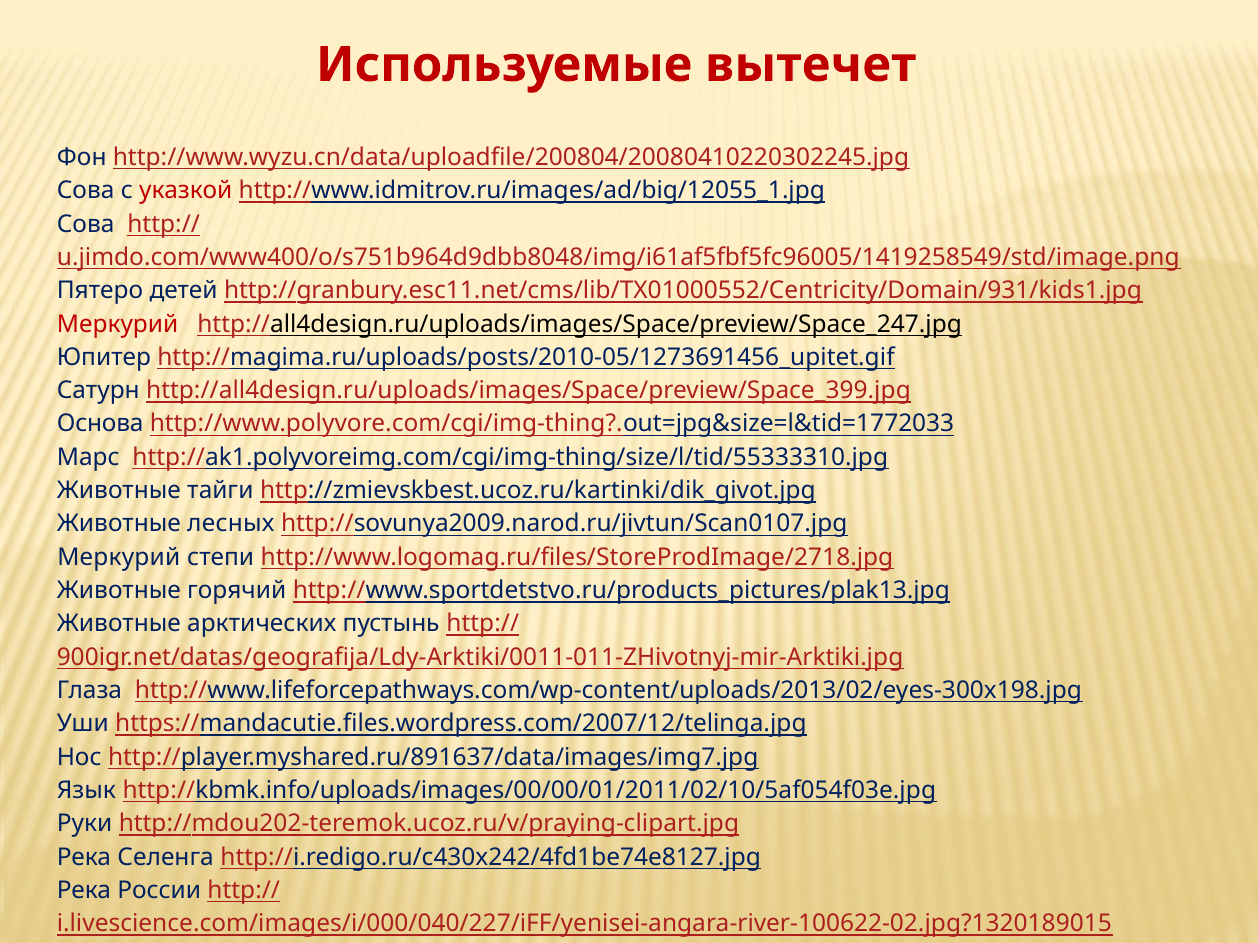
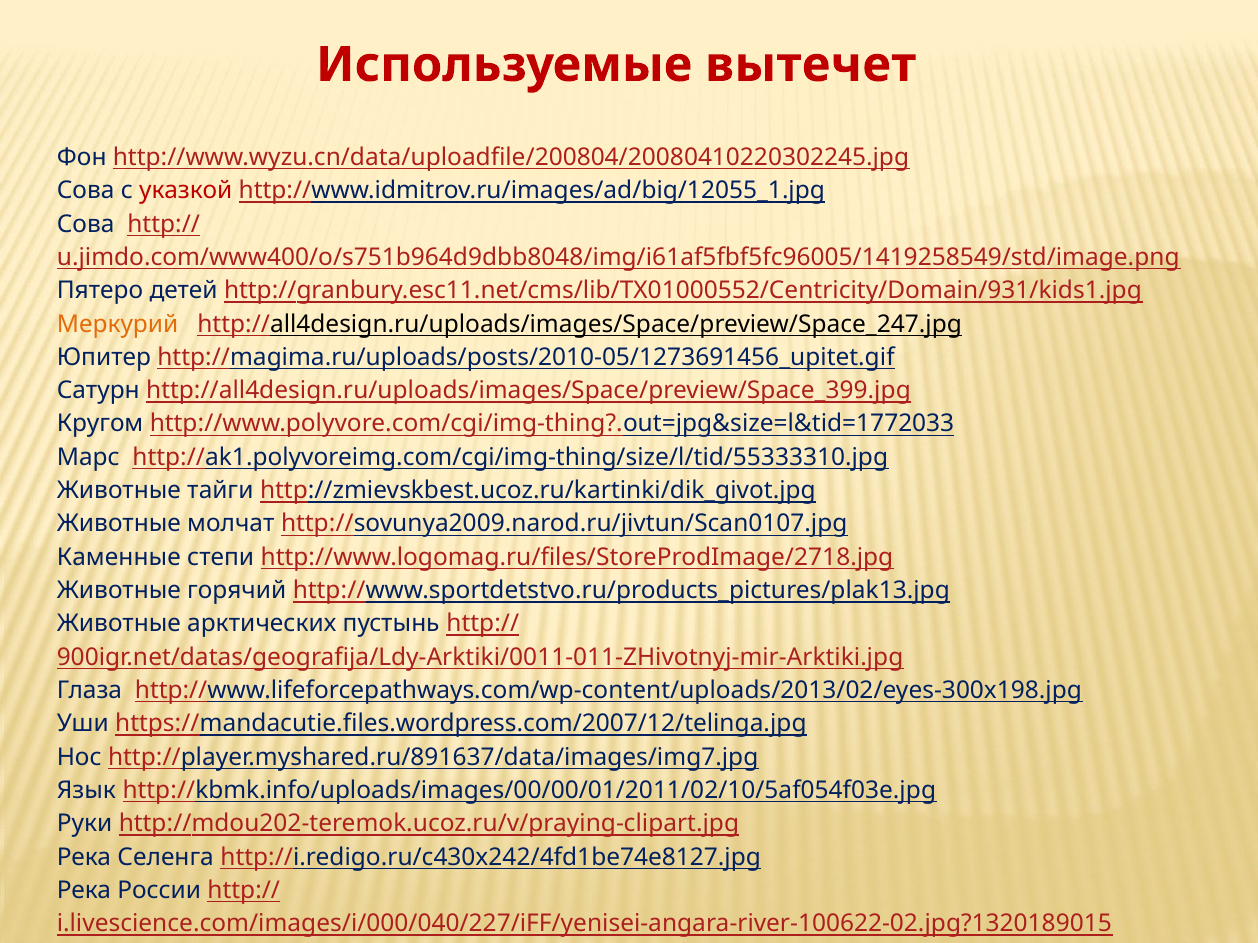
Меркурий colour: red -> orange (118, 324)
Основа: Основа -> Кругом (100, 424)
лесных: лесных -> молчат (231, 524)
Меркурий: Меркурий -> Каменные (119, 557)
